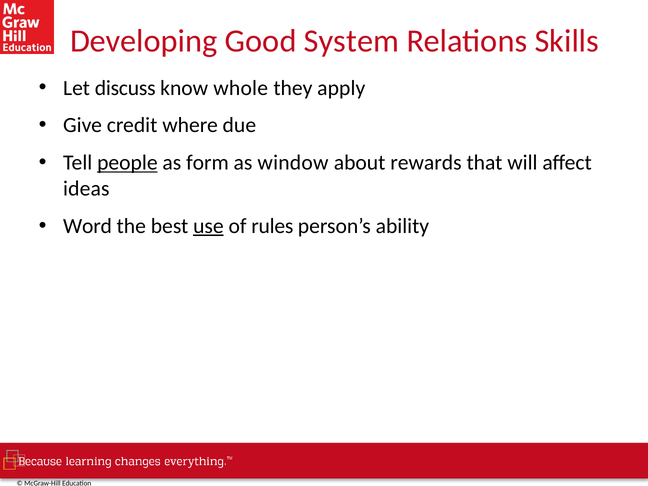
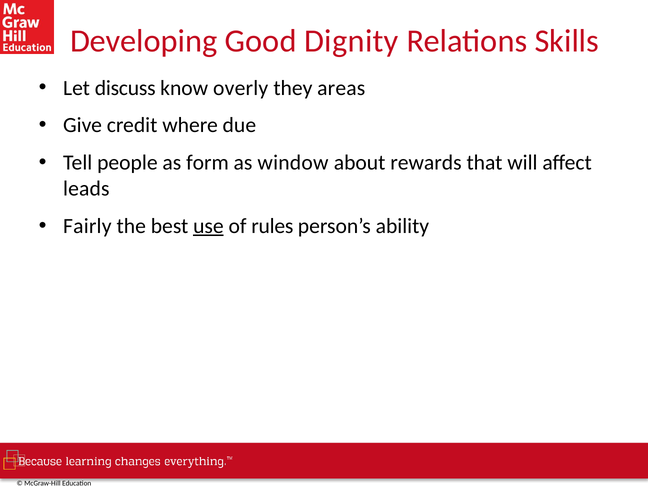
System: System -> Dignity (351, 41)
whole: whole -> overly (241, 88)
apply: apply -> areas (341, 88)
people underline: present -> none (127, 163)
ideas: ideas -> leads (86, 189)
Word: Word -> Fairly (87, 226)
